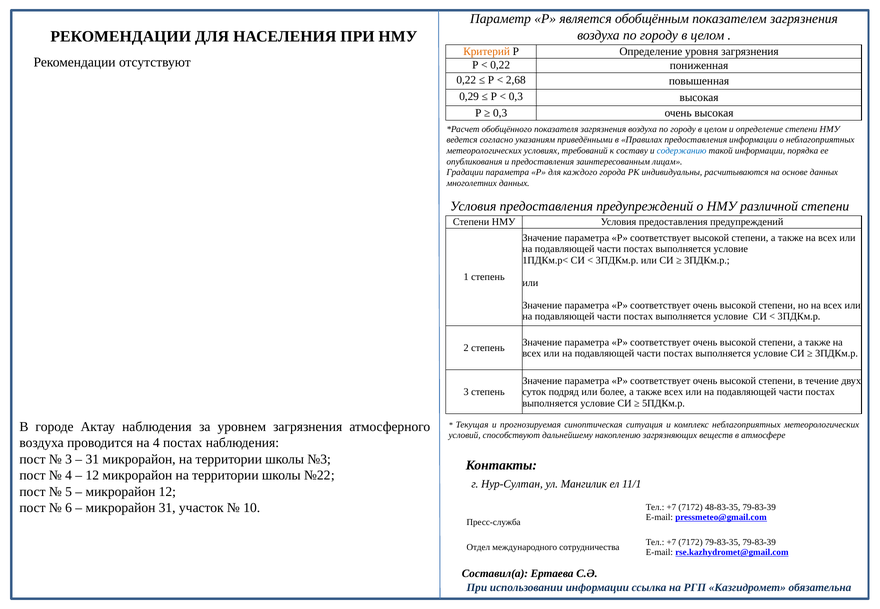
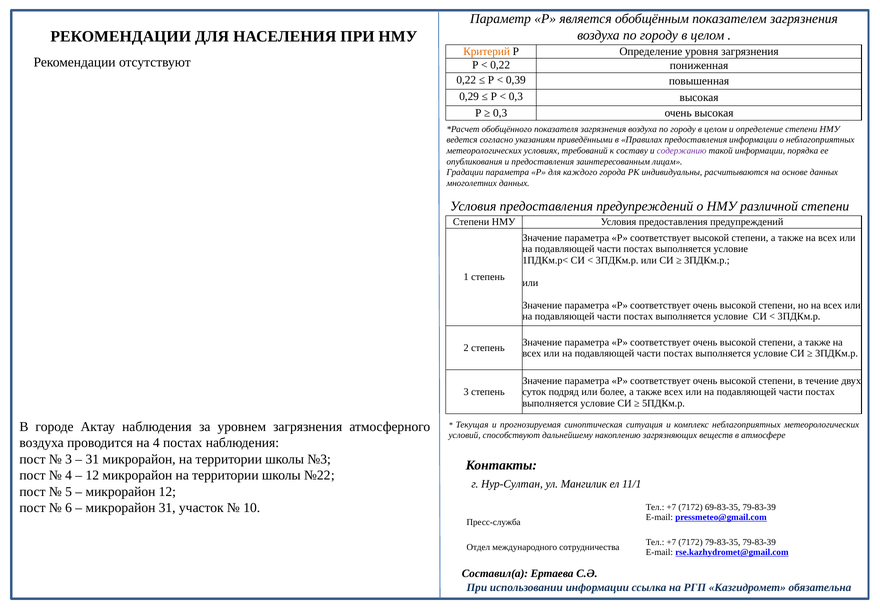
2,68: 2,68 -> 0,39 (516, 80)
содержанию colour: blue -> purple (682, 151)
48-83-35: 48-83-35 -> 69-83-35 (723, 507)
